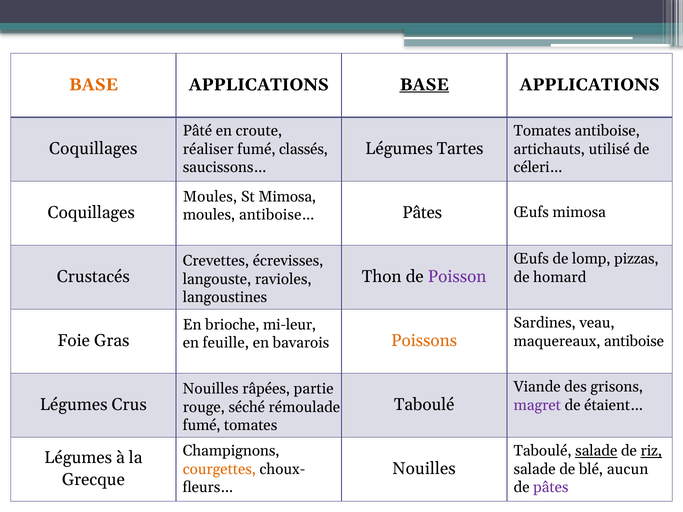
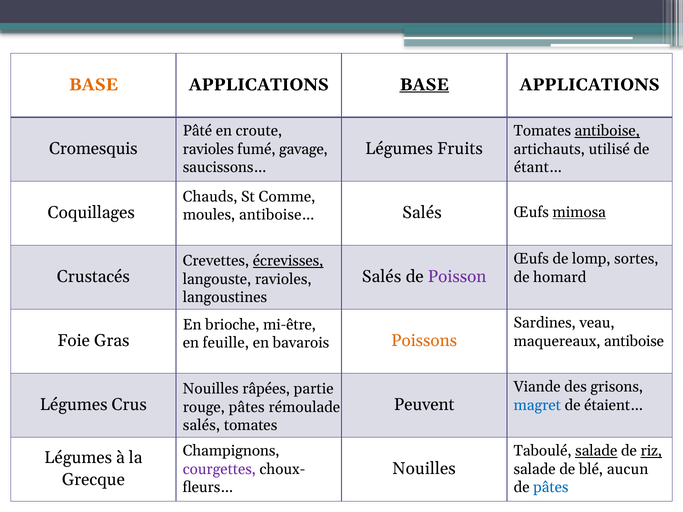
antiboise underline: none -> present (607, 131)
Coquillages: Coquillages -> Cromesquis (93, 149)
Tartes: Tartes -> Fruits (460, 149)
réaliser: réaliser -> ravioles (208, 149)
classés: classés -> gavage (303, 149)
céleri…: céleri… -> étant… (538, 167)
Moules: Moules -> Chauds (210, 197)
St Mimosa: Mimosa -> Comme (287, 197)
Coquillages Pâtes: Pâtes -> Salés (422, 213)
mimosa underline: none -> present (579, 212)
pizzas: pizzas -> sortes (636, 259)
écrevisses underline: none -> present (288, 261)
Crustacés Thon: Thon -> Salés (382, 277)
mi-leur: mi-leur -> mi-être (289, 325)
Crus Taboulé: Taboulé -> Peuvent (424, 405)
magret colour: purple -> blue (537, 405)
rouge séché: séché -> pâtes (247, 407)
fumé: fumé -> salés (201, 425)
courgettes colour: orange -> purple (219, 469)
pâtes colour: purple -> blue (551, 487)
